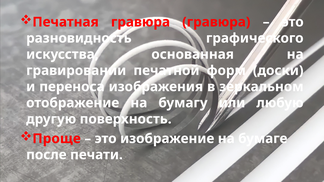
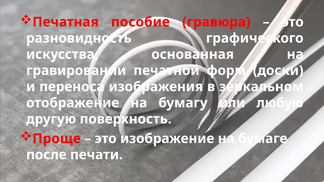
Печатная гравюра: гравюра -> пособие (140, 22)
